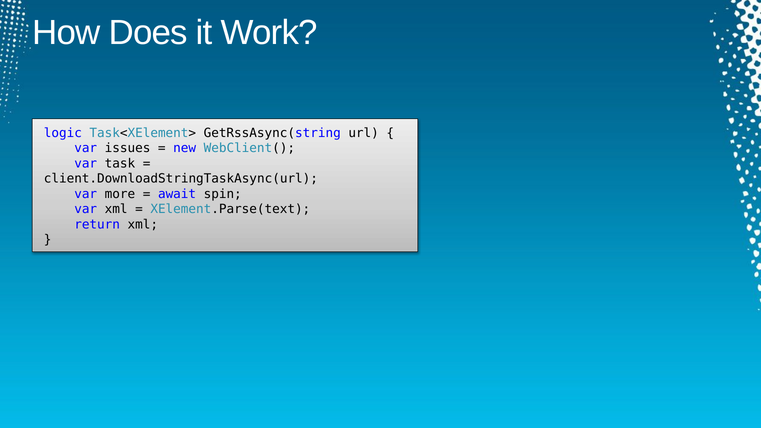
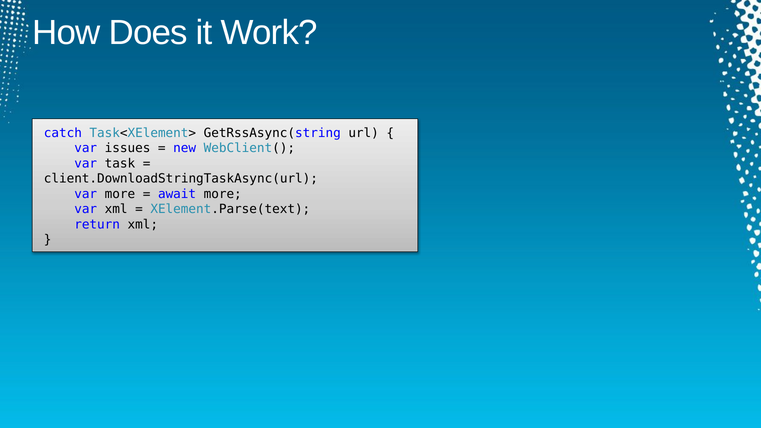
logic: logic -> catch (63, 133)
await spin: spin -> more (223, 194)
